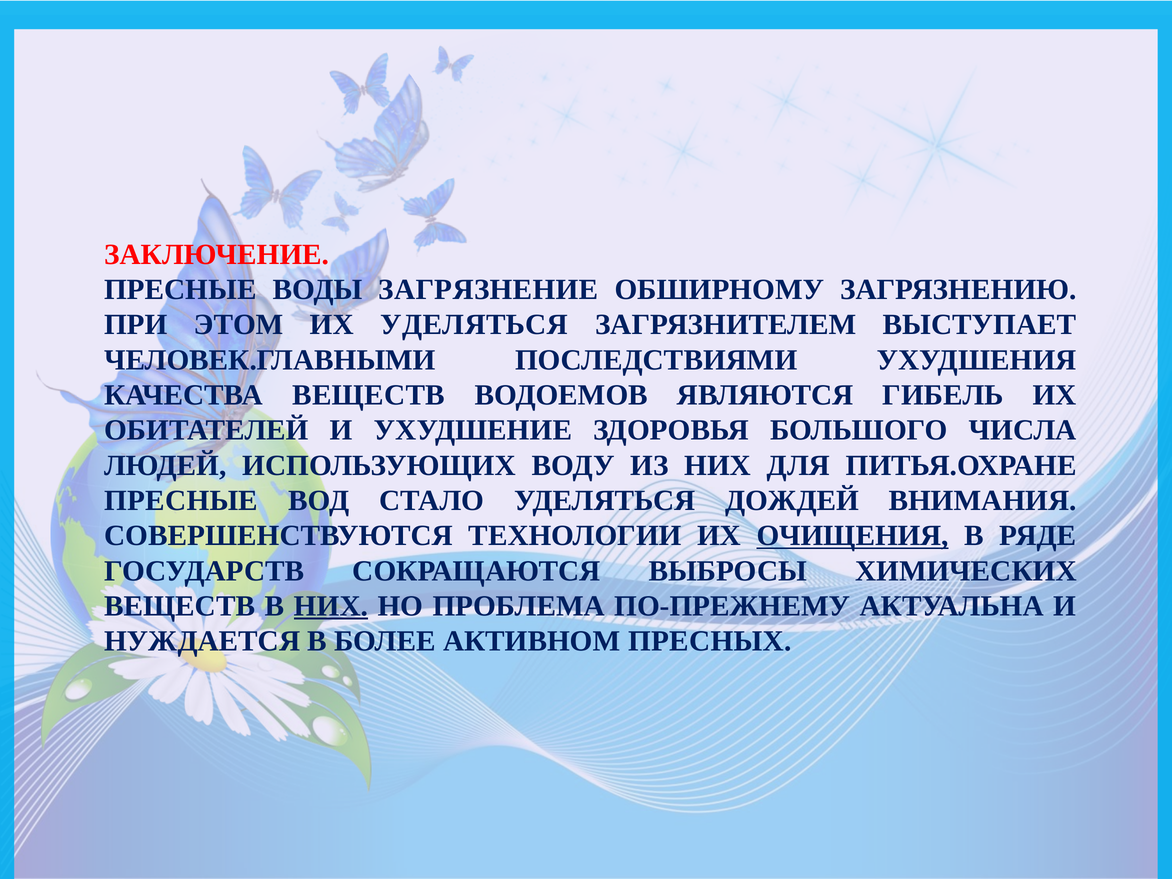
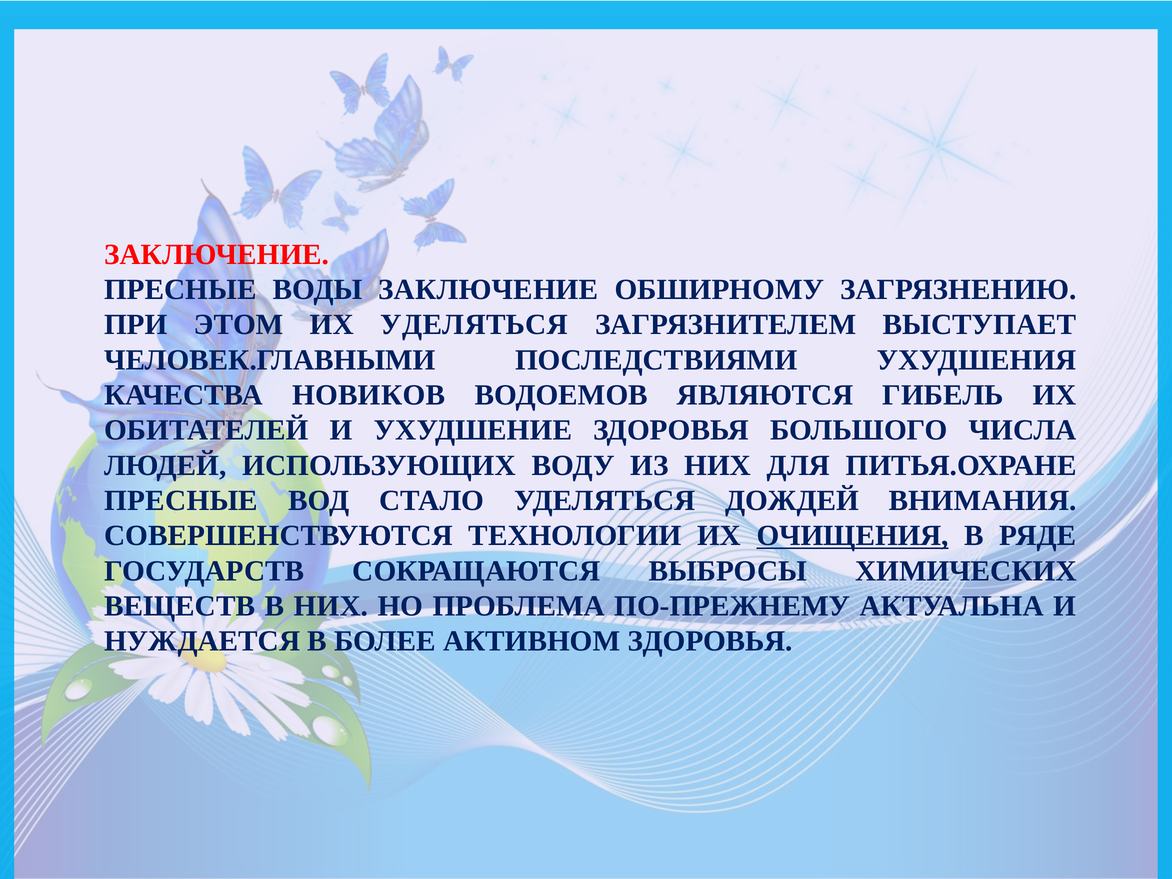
ВОДЫ ЗАГРЯЗНЕНИЕ: ЗАГРЯЗНЕНИЕ -> ЗАКЛЮЧЕНИЕ (488, 290)
КАЧЕСТВА ВЕЩЕСТВ: ВЕЩЕСТВ -> НОВИКОВ (369, 395)
НИХ underline: present -> none (331, 606)
АКТИВНОМ ПРЕСНЫХ: ПРЕСНЫХ -> ЗДОРОВЬЯ (710, 641)
